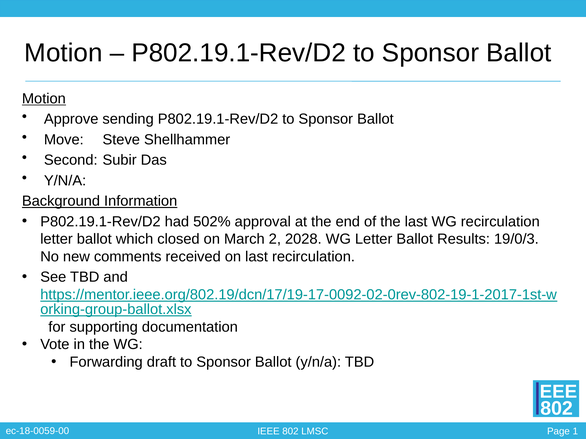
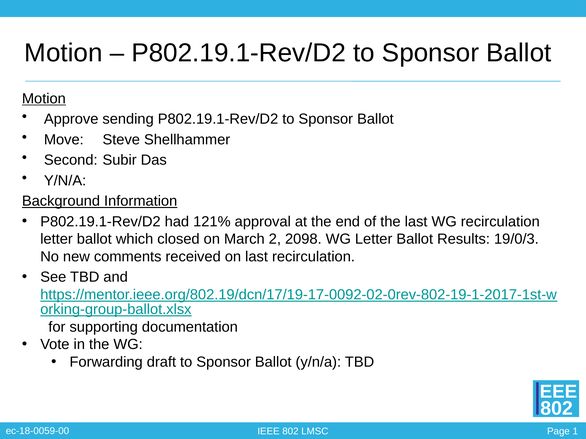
502%: 502% -> 121% (212, 222)
2028: 2028 -> 2098 (303, 239)
